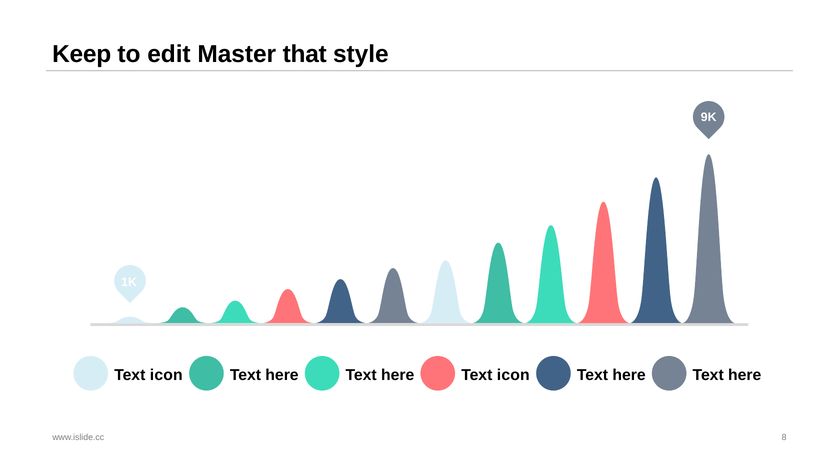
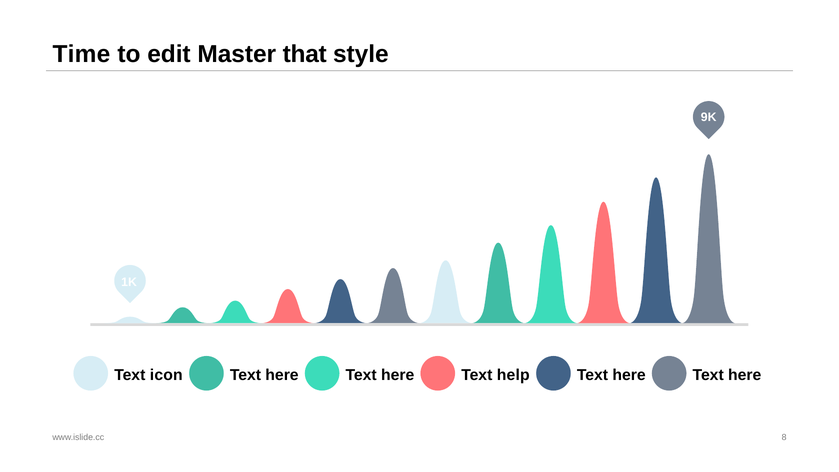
Keep: Keep -> Time (81, 54)
here Text icon: icon -> help (513, 375)
